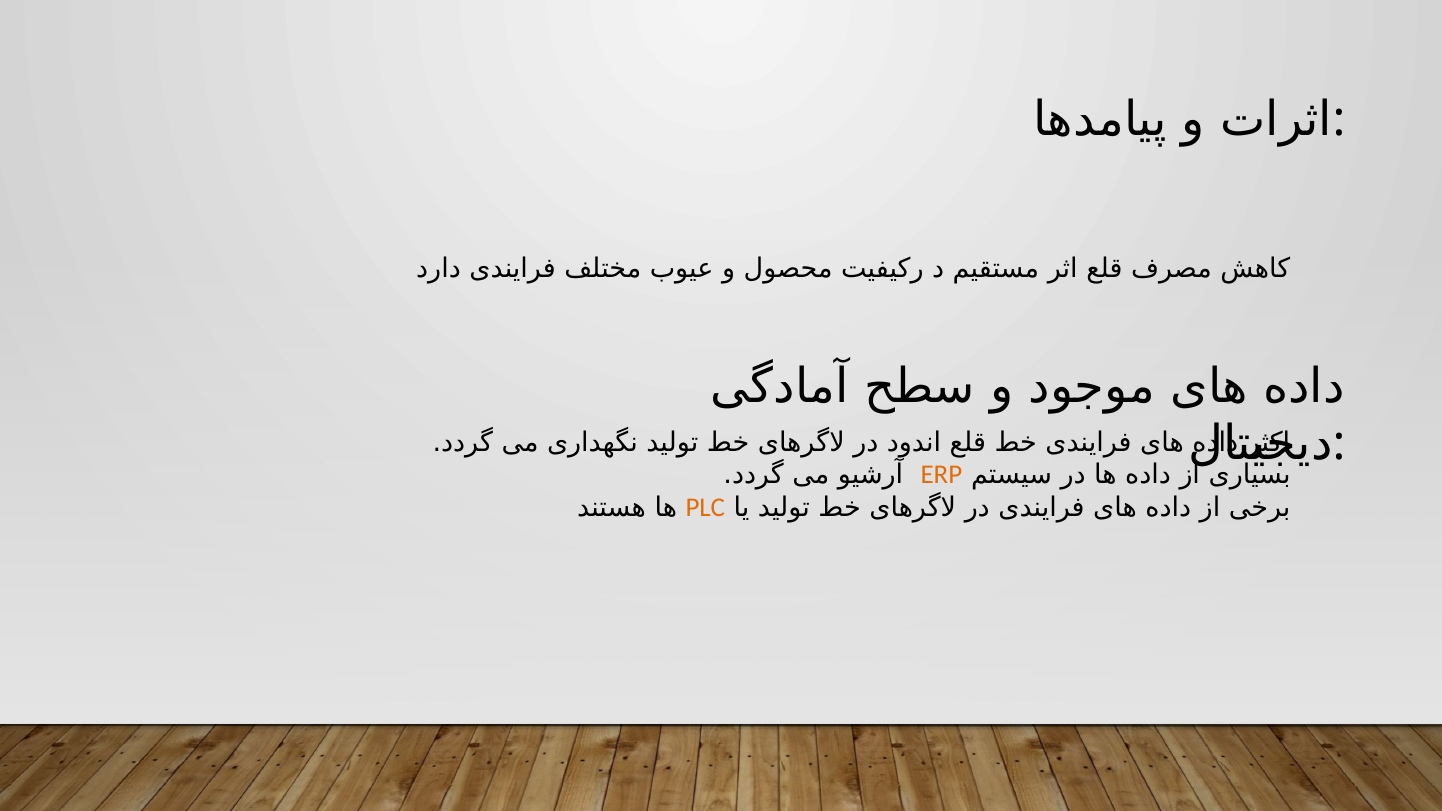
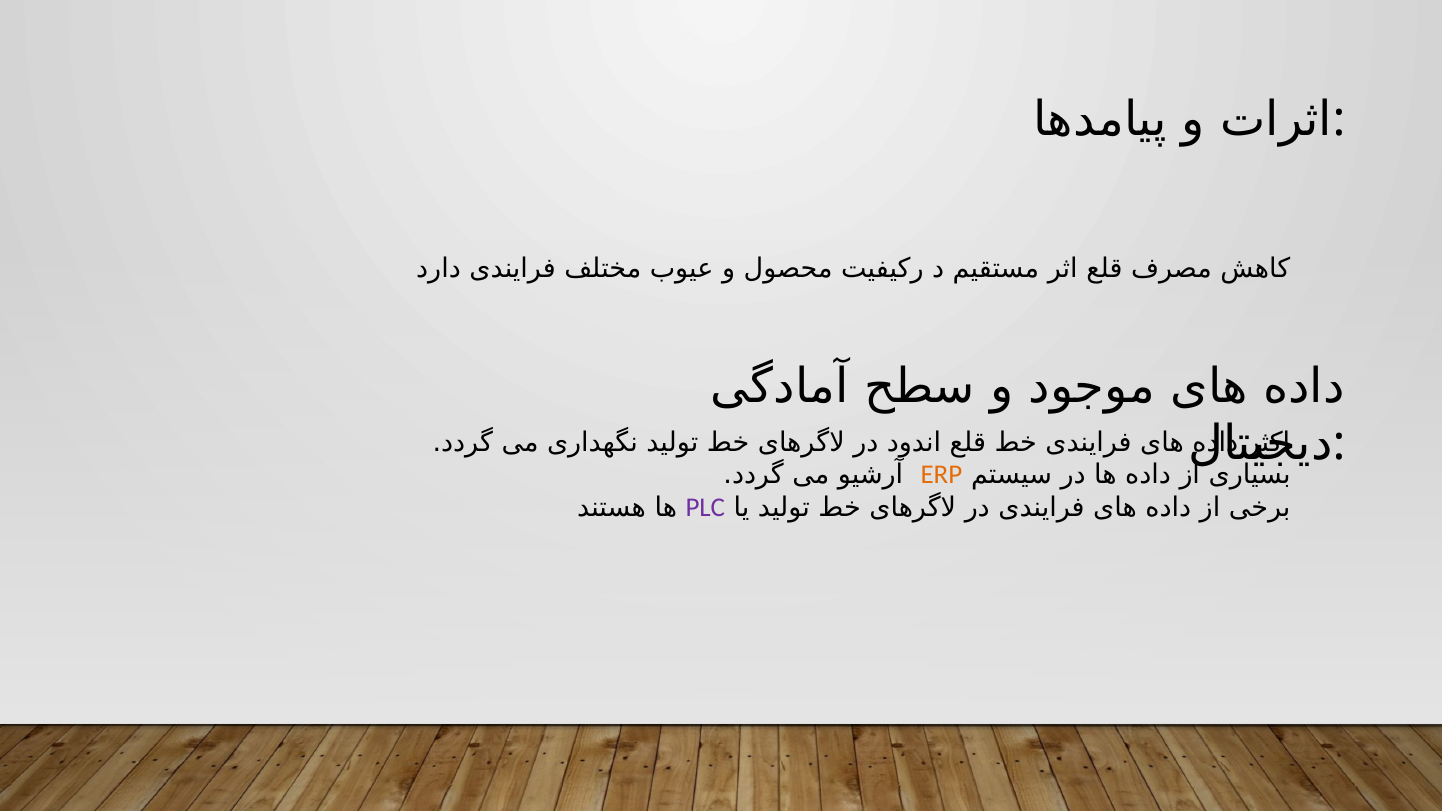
PLC colour: orange -> purple (705, 507)
